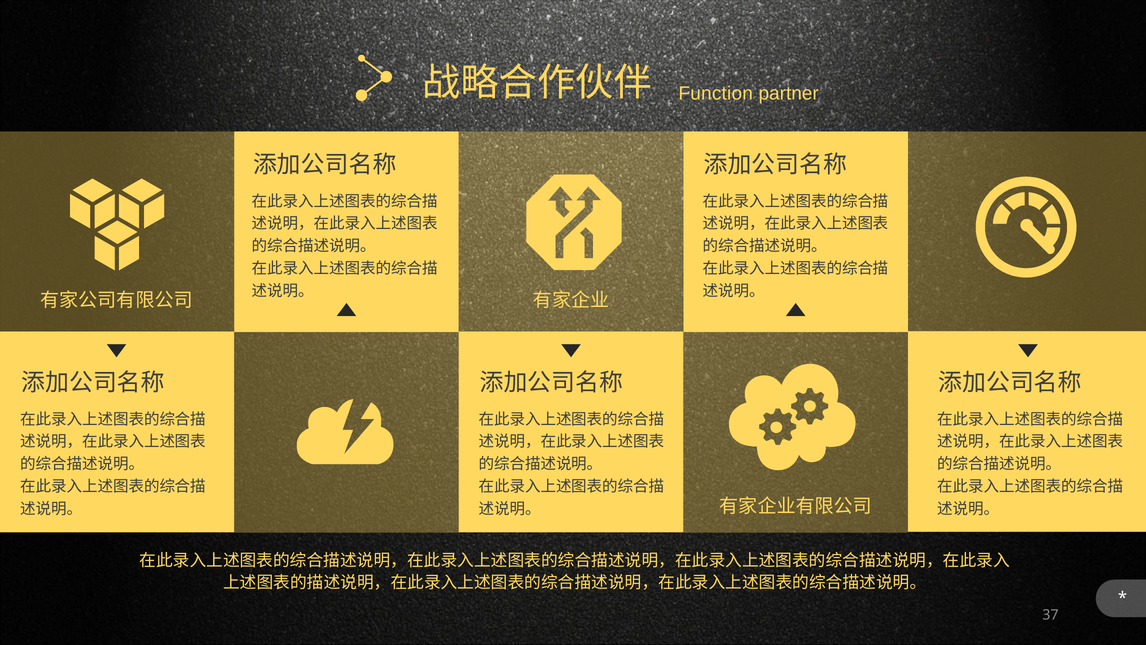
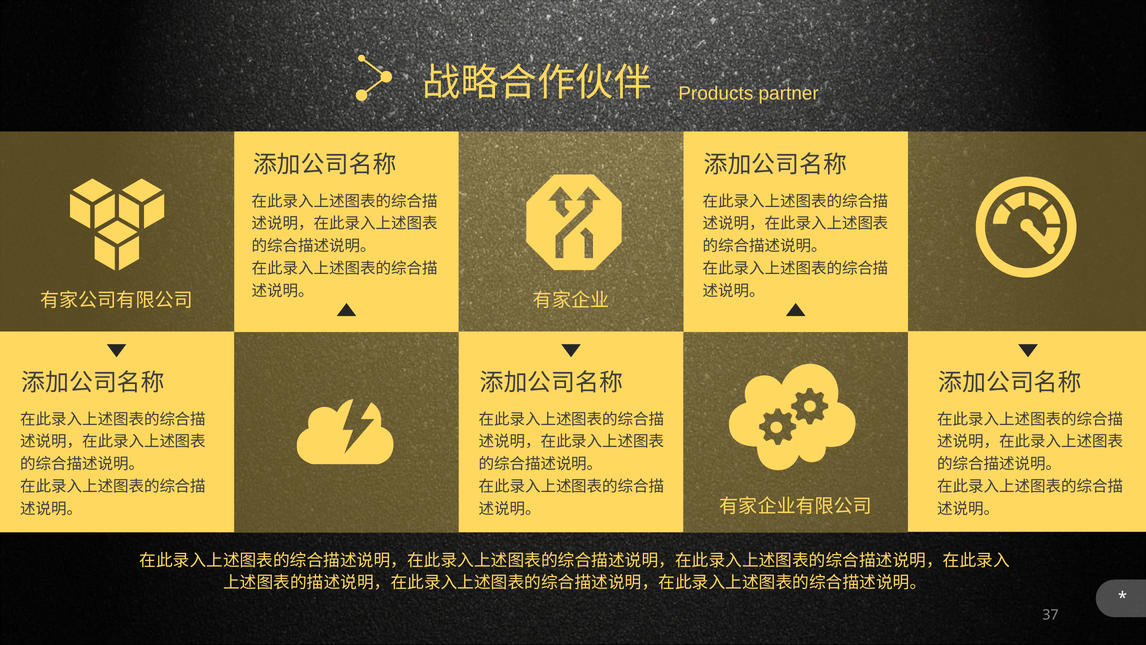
Function: Function -> Products (716, 93)
